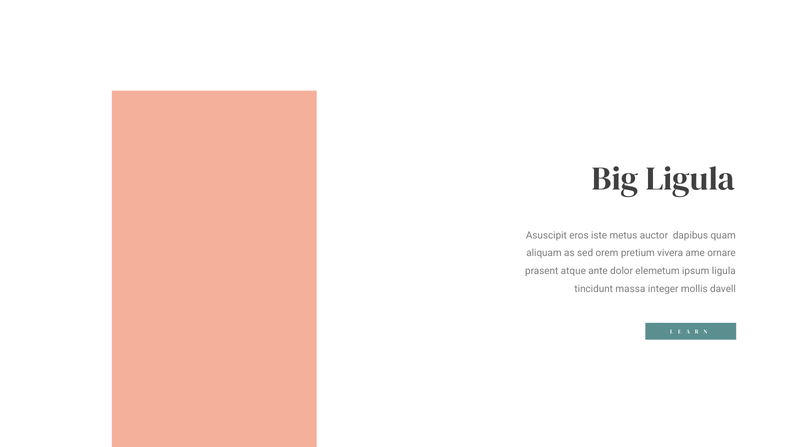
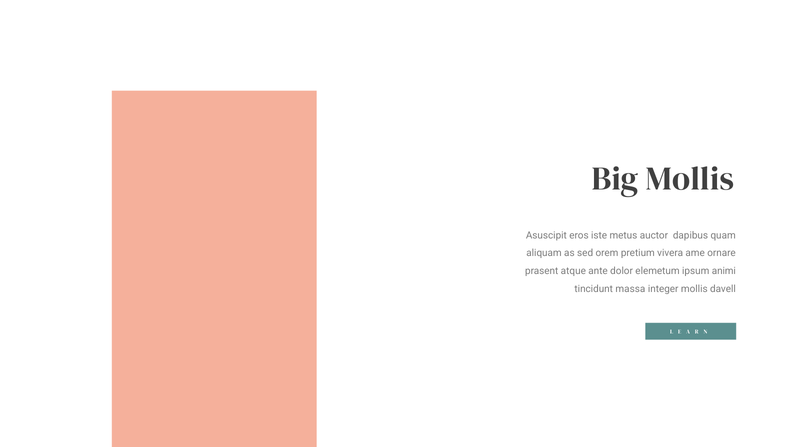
Big Ligula: Ligula -> Mollis (690, 179)
ipsum ligula: ligula -> animi (724, 271)
